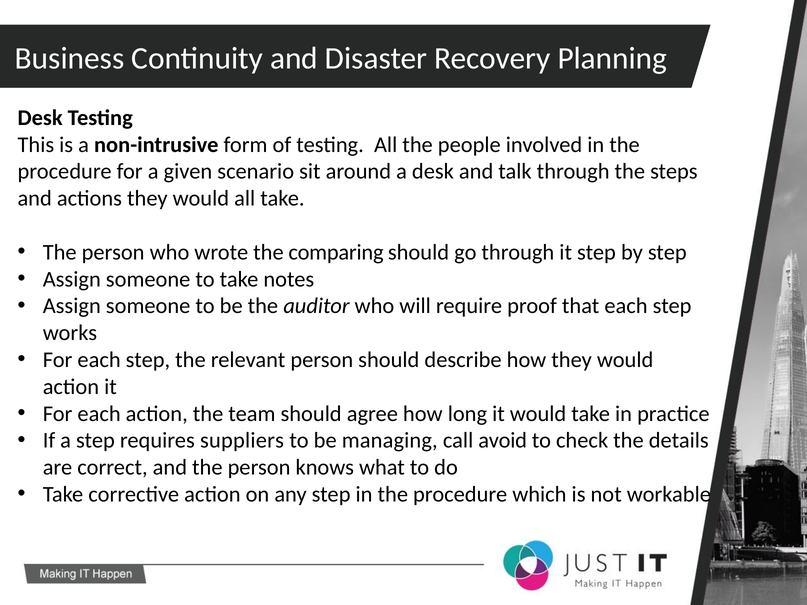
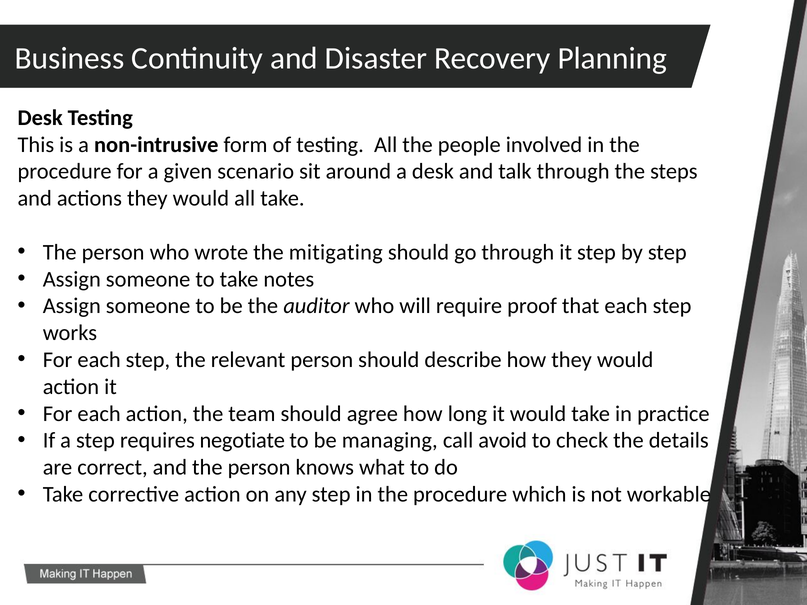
comparing: comparing -> mitigating (336, 252)
suppliers: suppliers -> negotiate (242, 441)
